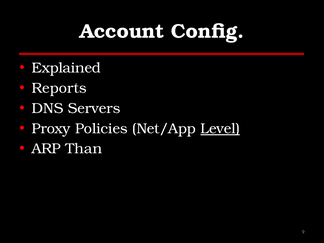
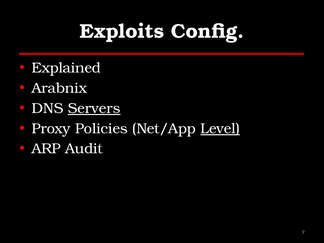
Account: Account -> Exploits (122, 31)
Reports: Reports -> Arabnix (59, 88)
Servers underline: none -> present (94, 108)
Than: Than -> Audit (84, 149)
